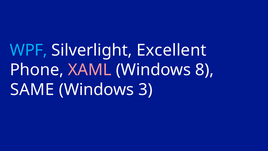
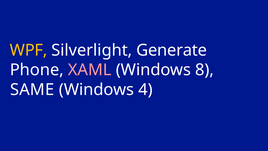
WPF colour: light blue -> yellow (29, 50)
Excellent: Excellent -> Generate (172, 50)
3: 3 -> 4 (145, 90)
